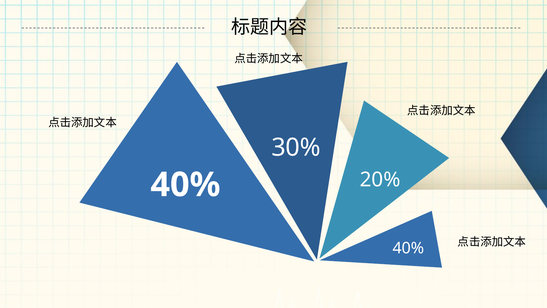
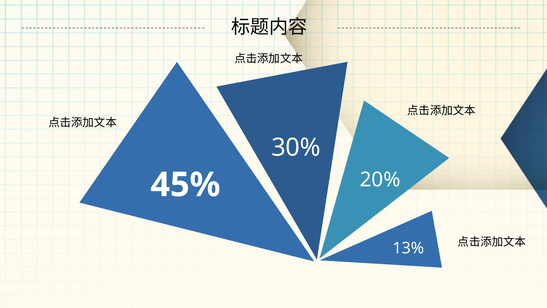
40%: 40% -> 45% (185, 185)
40%: 40% -> 13% (408, 248)
